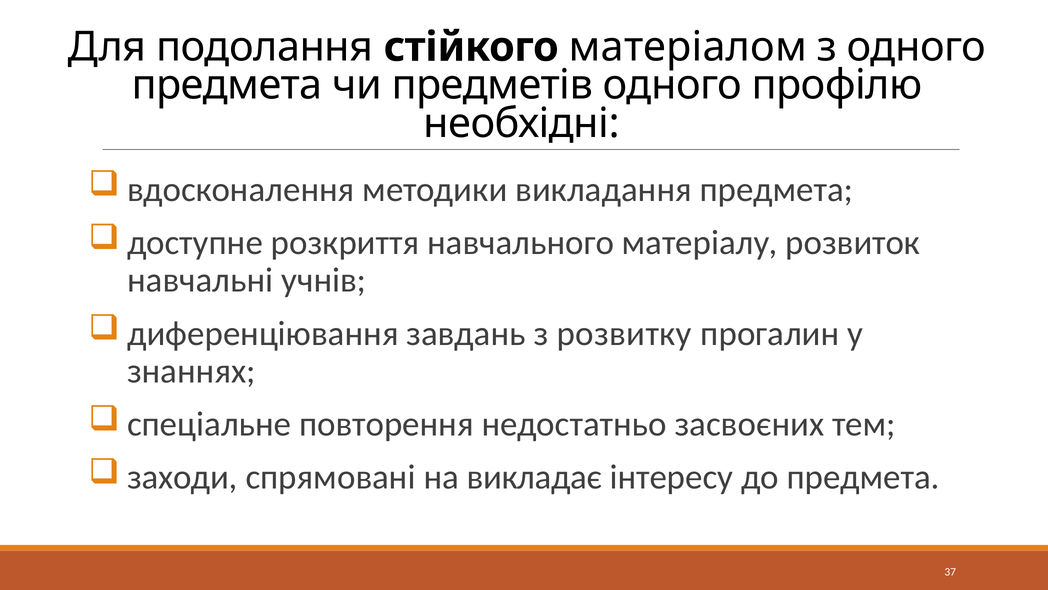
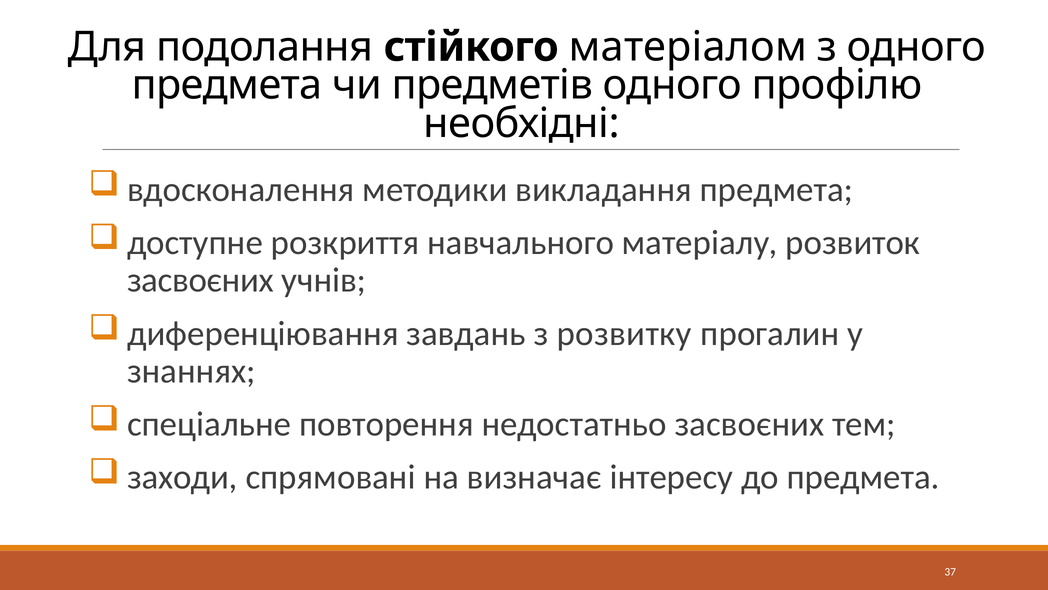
навчальні: навчальні -> засвоєних (200, 280)
викладає: викладає -> визначає (534, 477)
